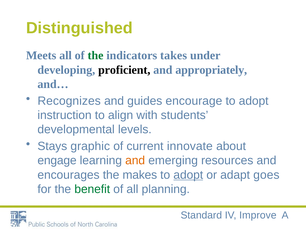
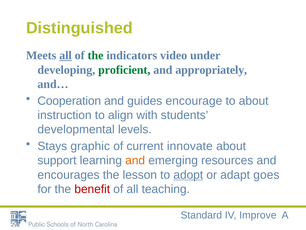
all underline: none -> present (66, 55)
takes: takes -> video (174, 55)
proficient colour: black -> green (124, 70)
Recognizes: Recognizes -> Cooperation (69, 101)
adopt: adopt -> about (254, 101)
engage: engage -> support (57, 160)
makes: makes -> lesson (140, 174)
benefit colour: green -> red (92, 189)
planning: planning -> teaching (166, 189)
